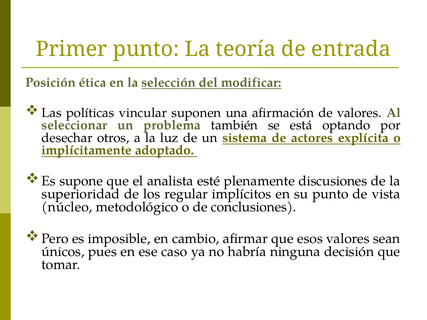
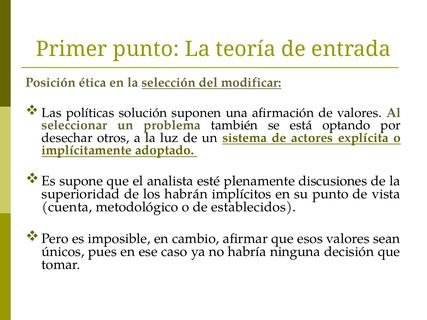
vincular: vincular -> solución (143, 113)
regular: regular -> habrán (186, 194)
núcleo: núcleo -> cuenta (67, 207)
conclusiones: conclusiones -> establecidos (254, 207)
